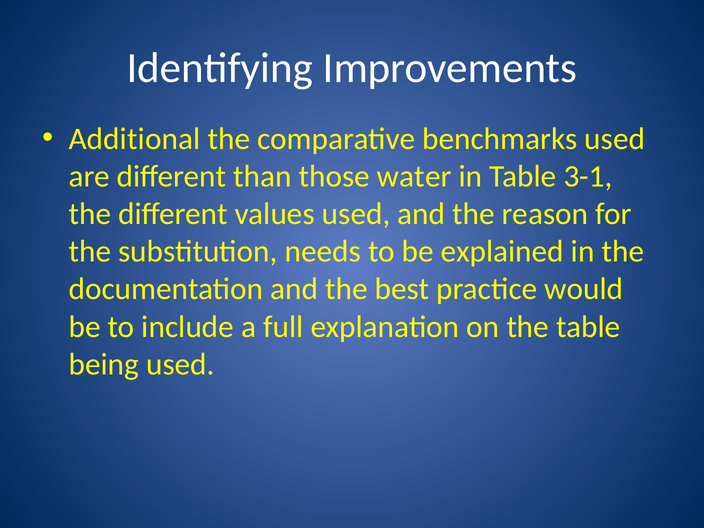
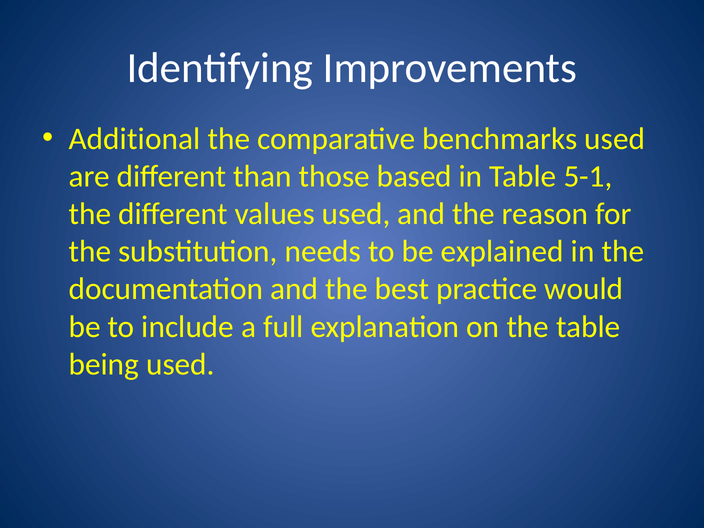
water: water -> based (414, 176)
3-1: 3-1 -> 5-1 (588, 176)
